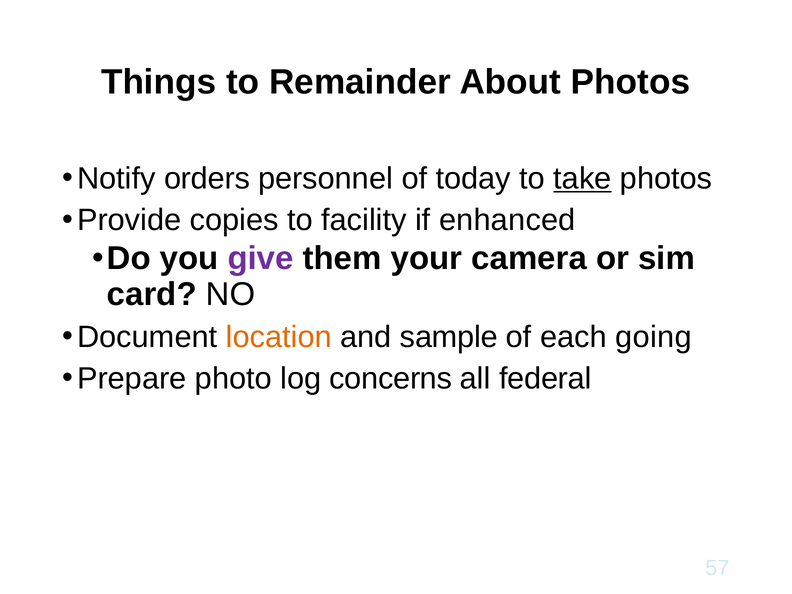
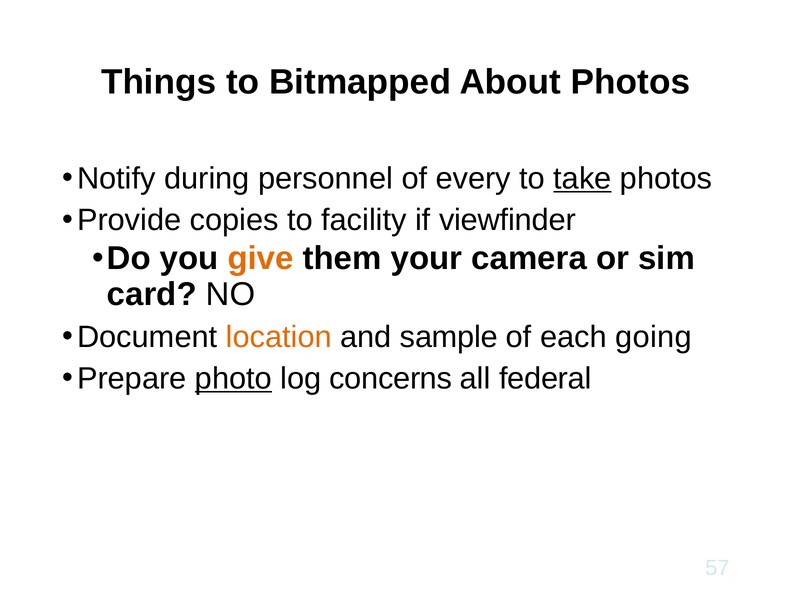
Remainder: Remainder -> Bitmapped (360, 82)
orders: orders -> during (207, 179)
today: today -> every (473, 179)
enhanced: enhanced -> viewfinder (507, 220)
give colour: purple -> orange (261, 259)
photo underline: none -> present (233, 379)
